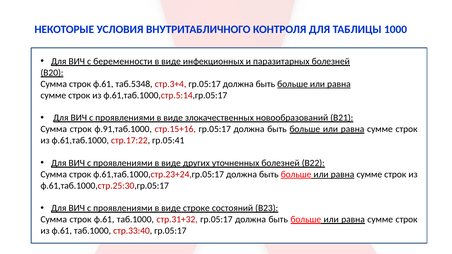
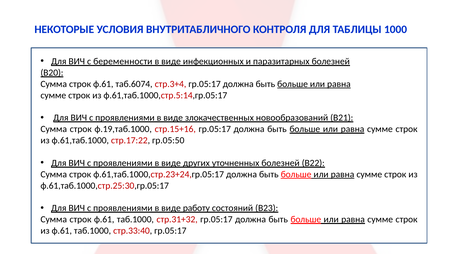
таб.5348: таб.5348 -> таб.6074 (134, 84)
ф.91,таб.1000: ф.91,таб.1000 -> ф.19,таб.1000 (123, 129)
гр.05:41: гр.05:41 -> гр.05:50 (168, 141)
строке: строке -> работу (196, 208)
